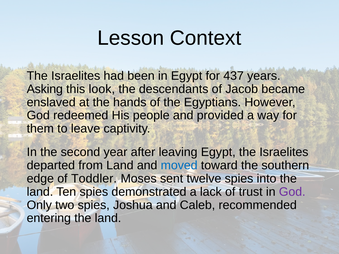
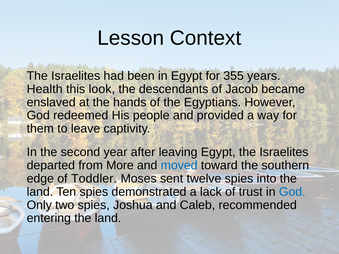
437: 437 -> 355 (234, 76)
Asking: Asking -> Health (45, 89)
from Land: Land -> More (120, 166)
God colour: purple -> blue (292, 192)
